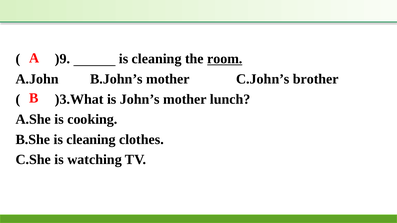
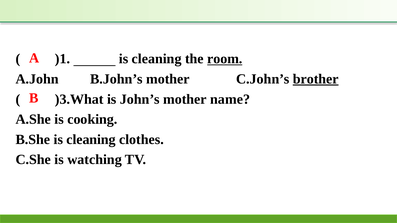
)9: )9 -> )1 (63, 59)
brother underline: none -> present (316, 79)
lunch: lunch -> name (230, 99)
